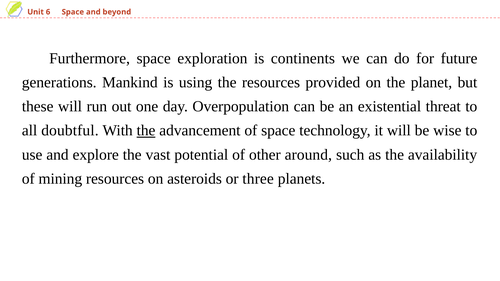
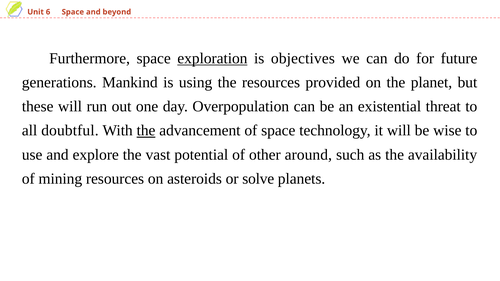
exploration underline: none -> present (212, 58)
continents: continents -> objectives (303, 58)
three: three -> solve (258, 179)
